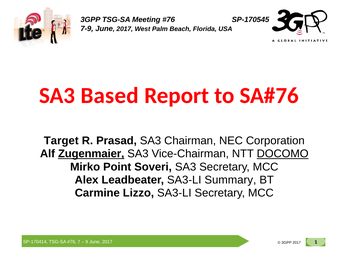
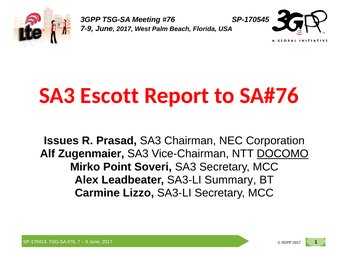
Based: Based -> Escott (110, 95)
Target: Target -> Issues (61, 141)
Zugenmaier underline: present -> none (91, 154)
